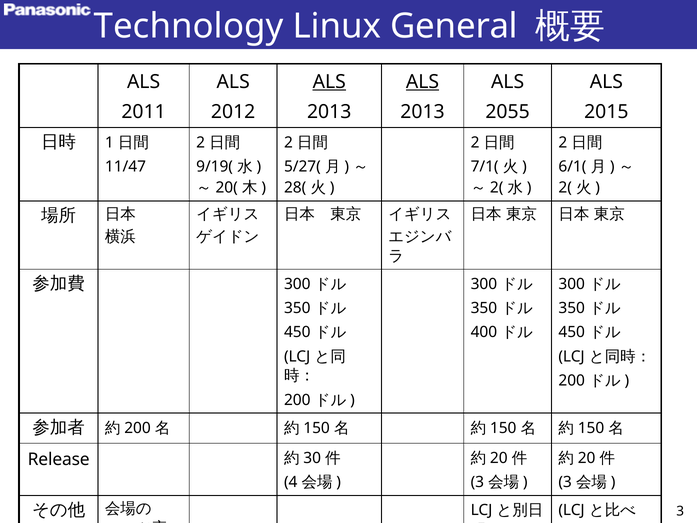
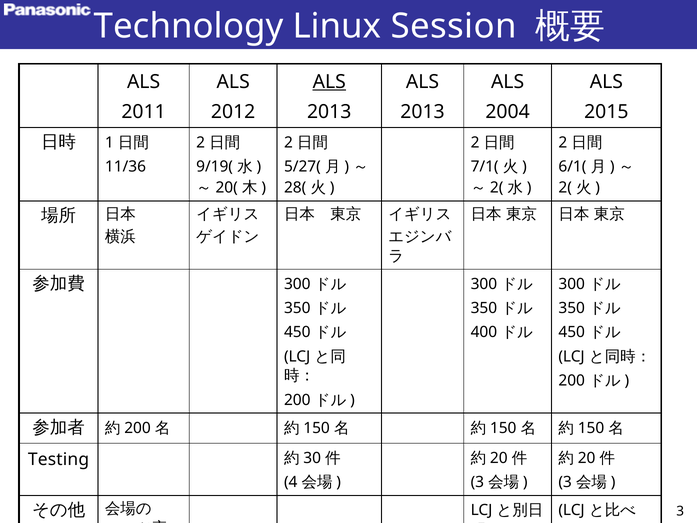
General: General -> Session (454, 26)
ALS underline: present -> none (423, 82)
2055: 2055 -> 2004 (508, 112)
11/47: 11/47 -> 11/36 (125, 167)
Release: Release -> Testing (59, 459)
